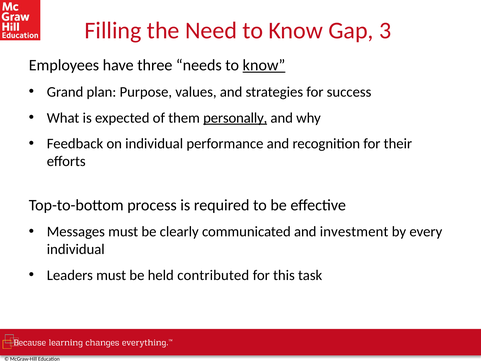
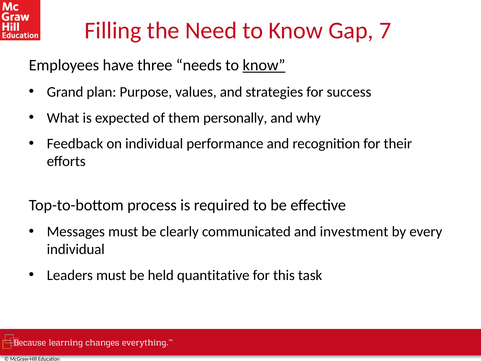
3: 3 -> 7 (385, 31)
personally underline: present -> none (235, 118)
contributed: contributed -> quantitative (213, 275)
